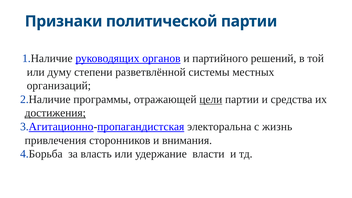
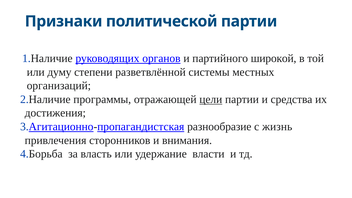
решений: решений -> широкой (274, 58)
достижения underline: present -> none (55, 113)
электоральна: электоральна -> разнообразие (219, 127)
